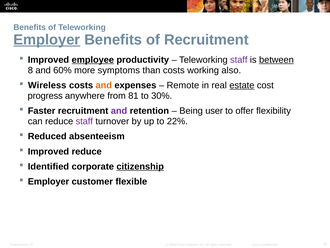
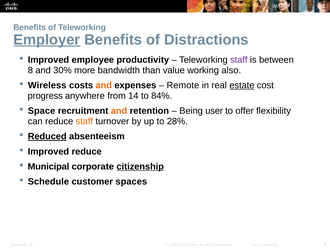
of Recruitment: Recruitment -> Distractions (206, 40)
employee underline: present -> none (93, 60)
between underline: present -> none (276, 60)
60%: 60% -> 30% (62, 70)
symptoms: symptoms -> bandwidth (119, 70)
than costs: costs -> value (174, 70)
81: 81 -> 14 (133, 96)
30%: 30% -> 84% (162, 96)
Faster: Faster -> Space (42, 111)
and colour: purple -> orange (119, 111)
staff colour: purple -> orange (84, 121)
22%: 22% -> 28% (177, 121)
Reduced underline: none -> present (47, 136)
Identified: Identified -> Municipal (48, 166)
Employer: Employer -> Schedule (48, 181)
flexible: flexible -> spaces (131, 181)
